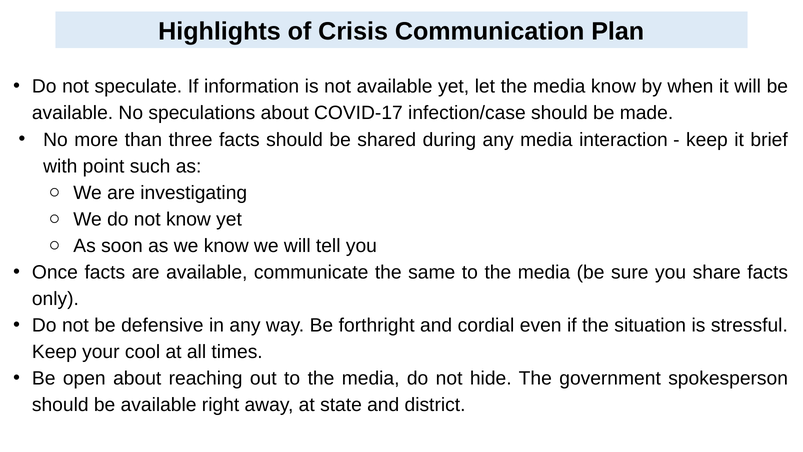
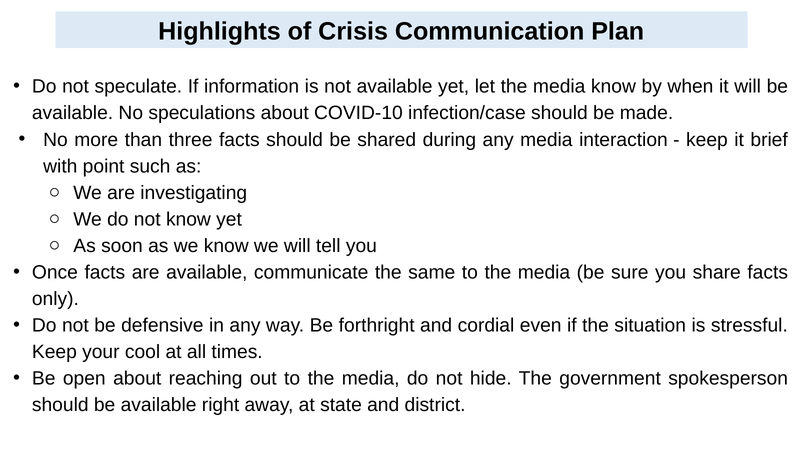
COVID-17: COVID-17 -> COVID-10 (358, 113)
